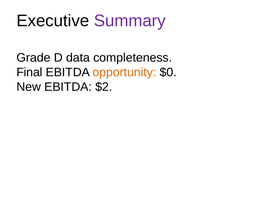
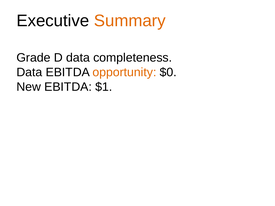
Summary colour: purple -> orange (130, 21)
Final: Final -> Data (29, 72)
$2: $2 -> $1 (104, 87)
